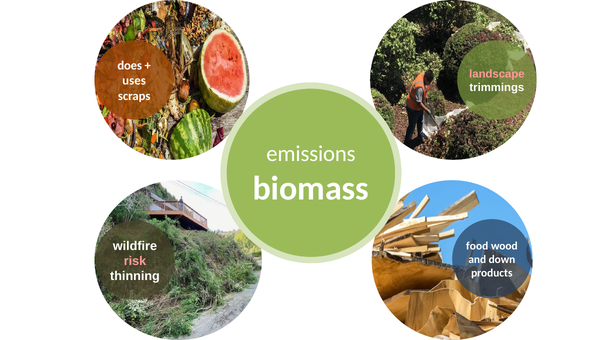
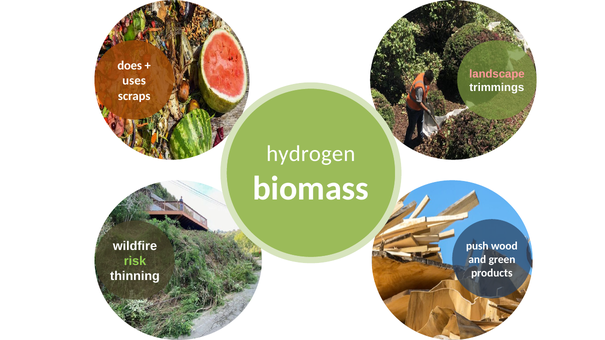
emissions: emissions -> hydrogen (311, 154)
food: food -> push (477, 246)
down: down -> green (502, 260)
risk colour: pink -> light green (135, 261)
